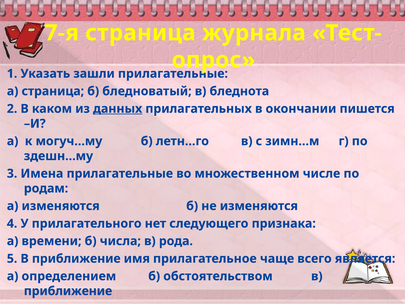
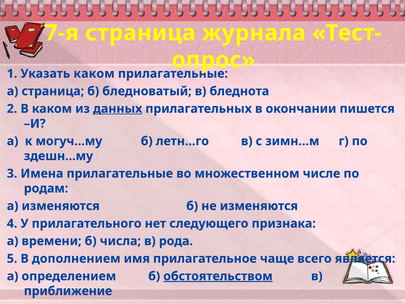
Указать зашли: зашли -> каком (94, 74)
5 В приближение: приближение -> дополнением (76, 258)
обстоятельством underline: none -> present (218, 276)
